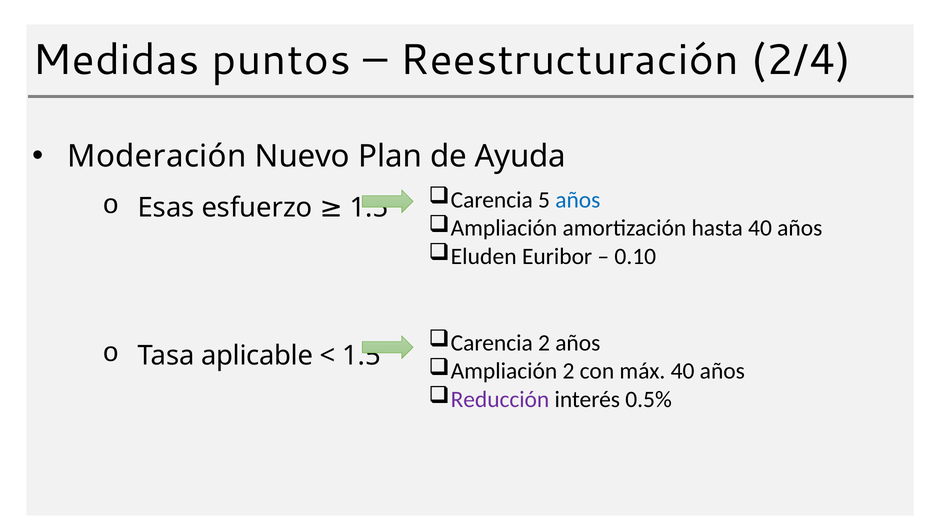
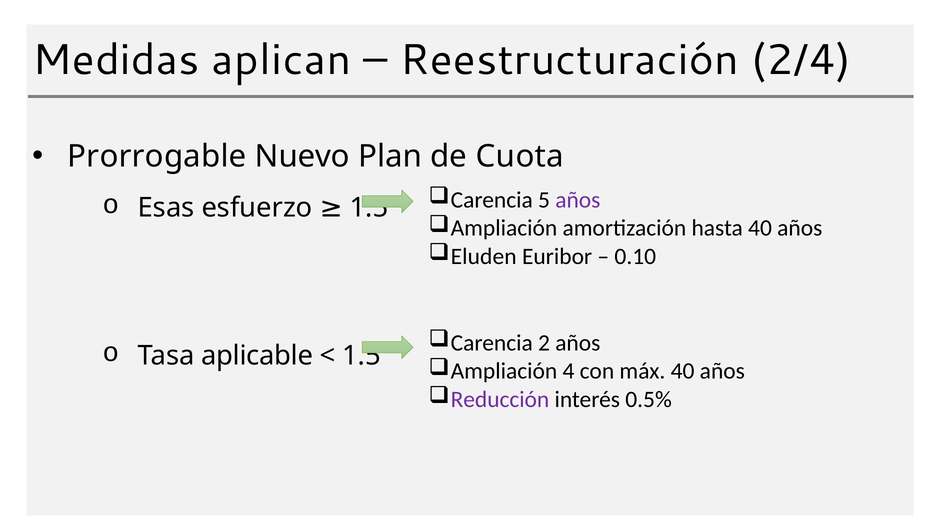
puntos: puntos -> aplican (281, 60)
Moderación: Moderación -> Prorrogable (157, 157)
Ayuda: Ayuda -> Cuota (520, 157)
años colour: blue -> purple (578, 200)
Ampliación 2: 2 -> 4 (569, 371)
